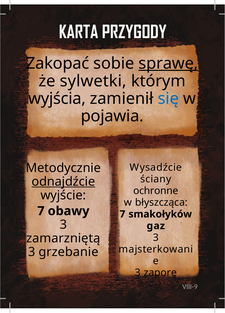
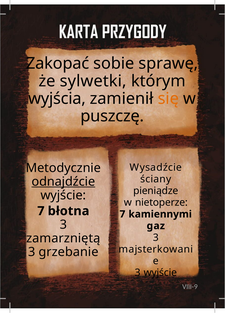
sprawę underline: present -> none (168, 63)
się colour: blue -> orange (168, 99)
pojawia: pojawia -> puszczę (112, 116)
ochronne: ochronne -> pieniądze (156, 191)
błyszcząca: błyszcząca -> nietoperze (161, 203)
obawy: obawy -> błotna (69, 211)
smakołyków: smakołyków -> kamiennymi (160, 214)
3 zaporę: zaporę -> wyjście (160, 273)
